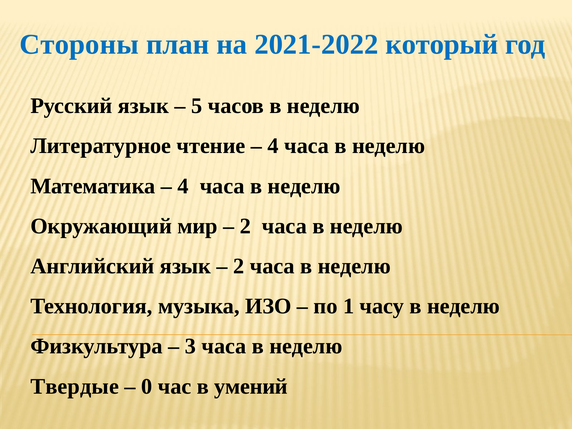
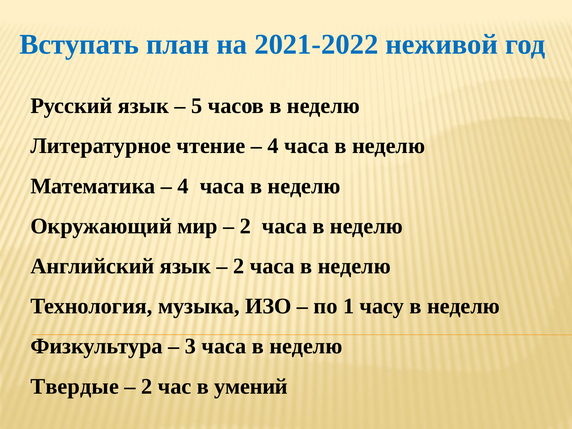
Стороны: Стороны -> Вступать (79, 44)
который: который -> неживой (442, 44)
0: 0 -> 2 (147, 386)
